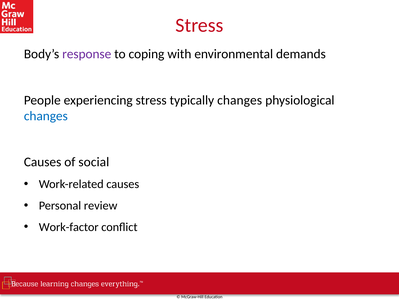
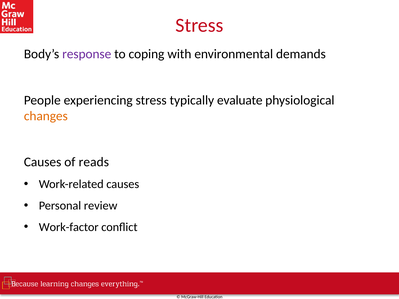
typically changes: changes -> evaluate (240, 100)
changes colour: blue -> orange (46, 116)
social: social -> reads (94, 162)
